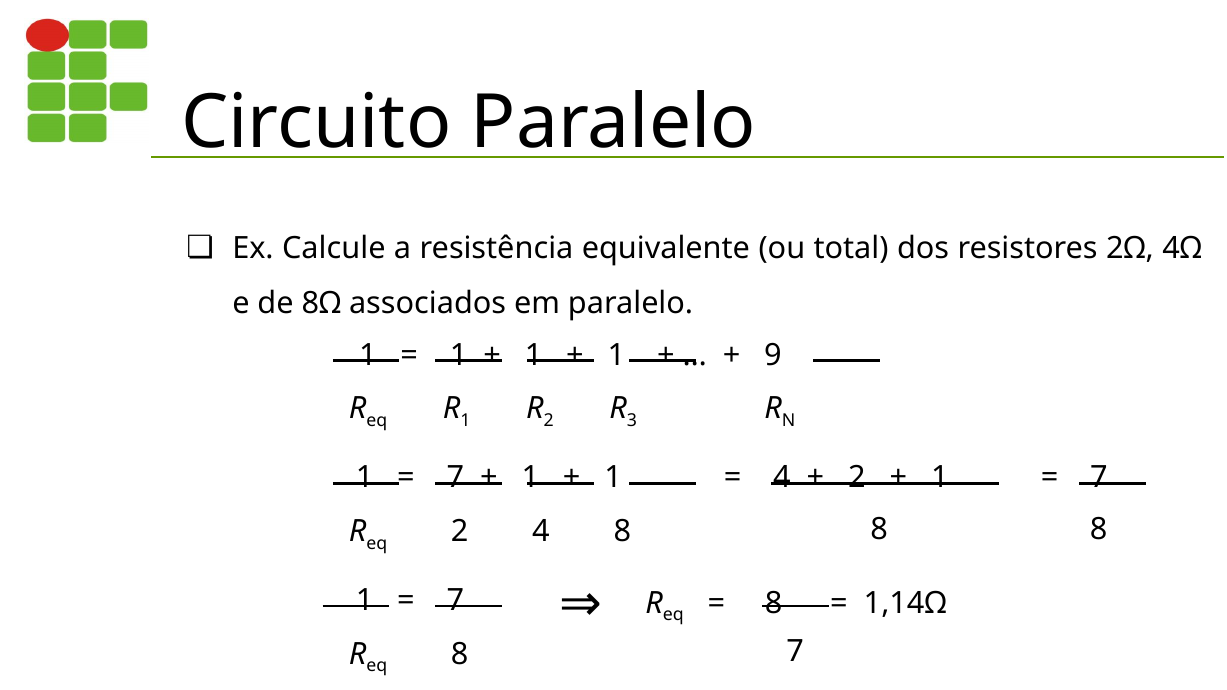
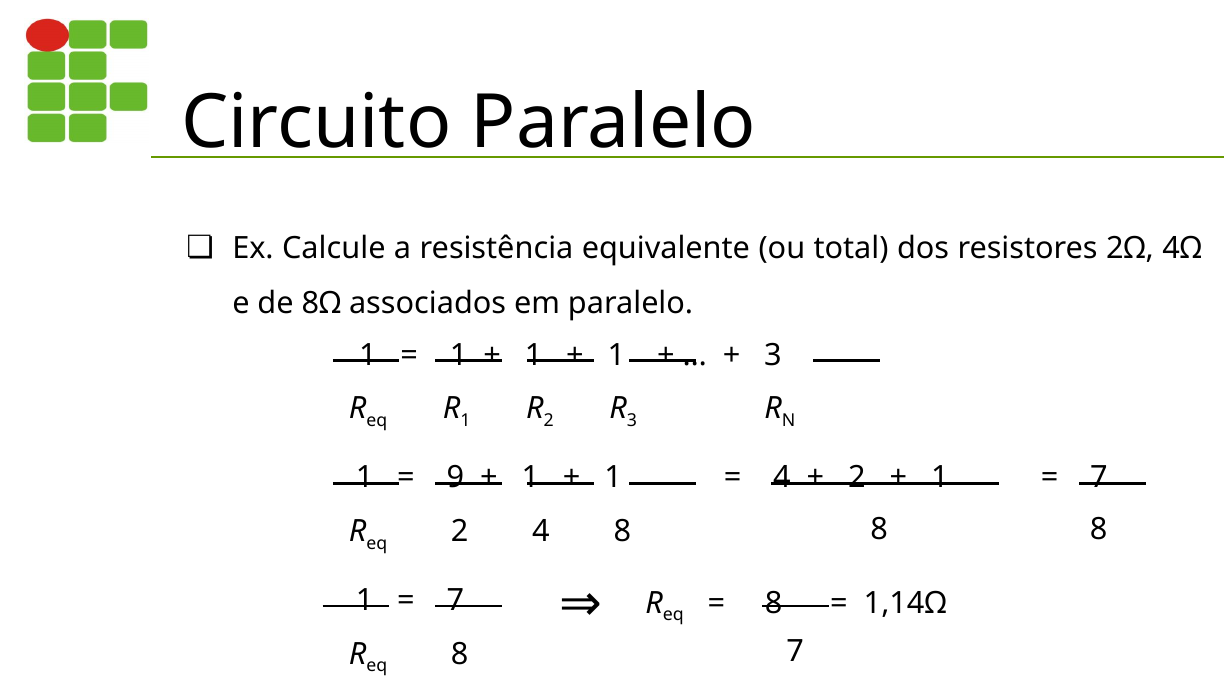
9: 9 -> 3 (773, 355)
7: 7 -> 9 (455, 478)
